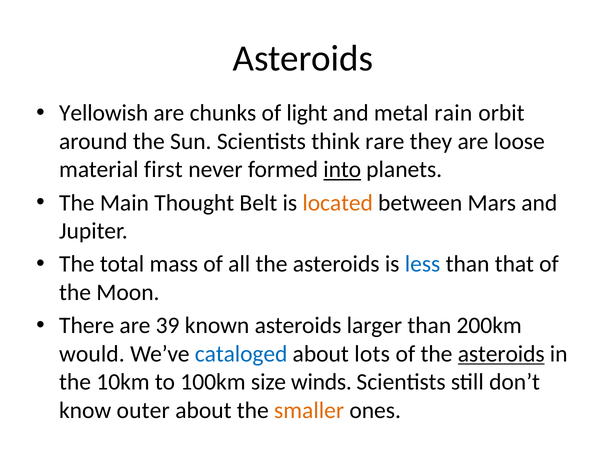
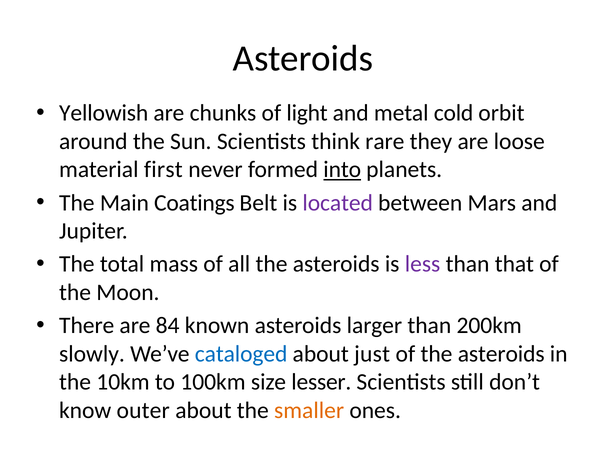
rain: rain -> cold (454, 113)
Thought: Thought -> Coatings (194, 203)
located colour: orange -> purple (338, 203)
less colour: blue -> purple (423, 264)
39: 39 -> 84 (168, 325)
would: would -> slowly (92, 353)
lots: lots -> just (372, 353)
asteroids underline: present -> none (501, 353)
winds: winds -> lesser (321, 382)
